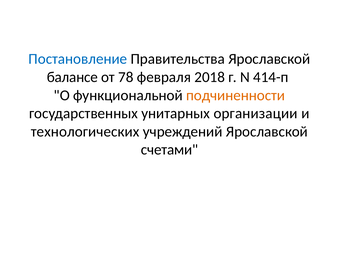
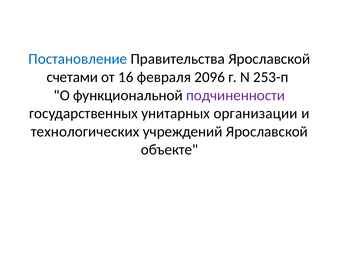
балансе: балансе -> счетами (72, 77)
78: 78 -> 16 (126, 77)
2018: 2018 -> 2096 (210, 77)
414-п: 414-п -> 253-п (271, 77)
подчиненности colour: orange -> purple (236, 95)
счетами: счетами -> объекте (170, 149)
